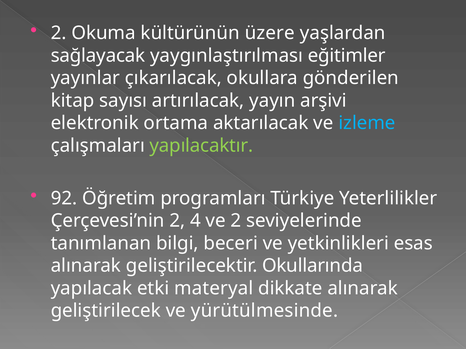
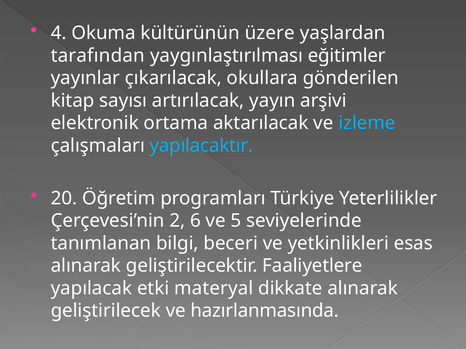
2: 2 -> 4 (59, 33)
sağlayacak: sağlayacak -> tarafından (98, 56)
yapılacaktır colour: light green -> light blue (201, 146)
92: 92 -> 20 (64, 199)
4: 4 -> 6 (195, 221)
ve 2: 2 -> 5 (236, 221)
Okullarında: Okullarında -> Faaliyetlere (312, 266)
yürütülmesinde: yürütülmesinde -> hazırlanmasında (265, 311)
